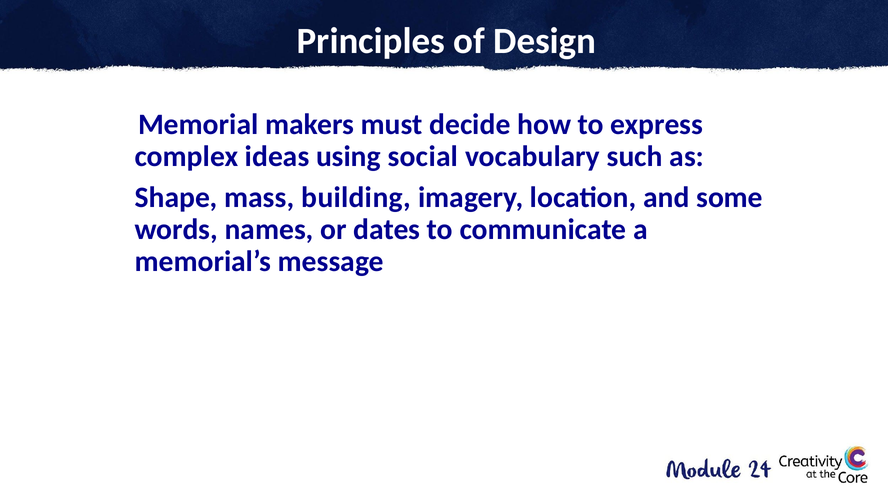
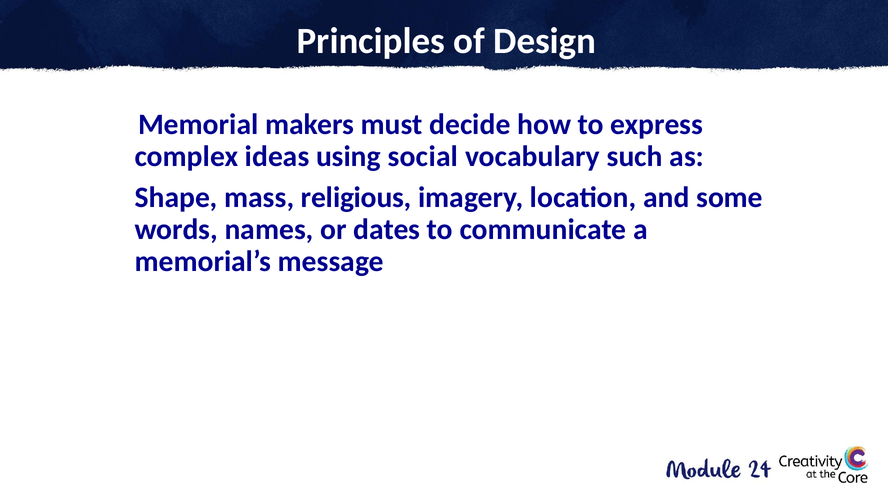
building: building -> religious (356, 198)
